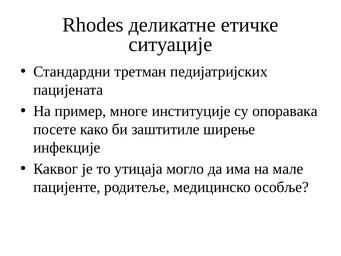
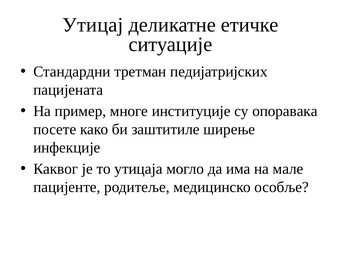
Rhodes: Rhodes -> Утицај (93, 25)
